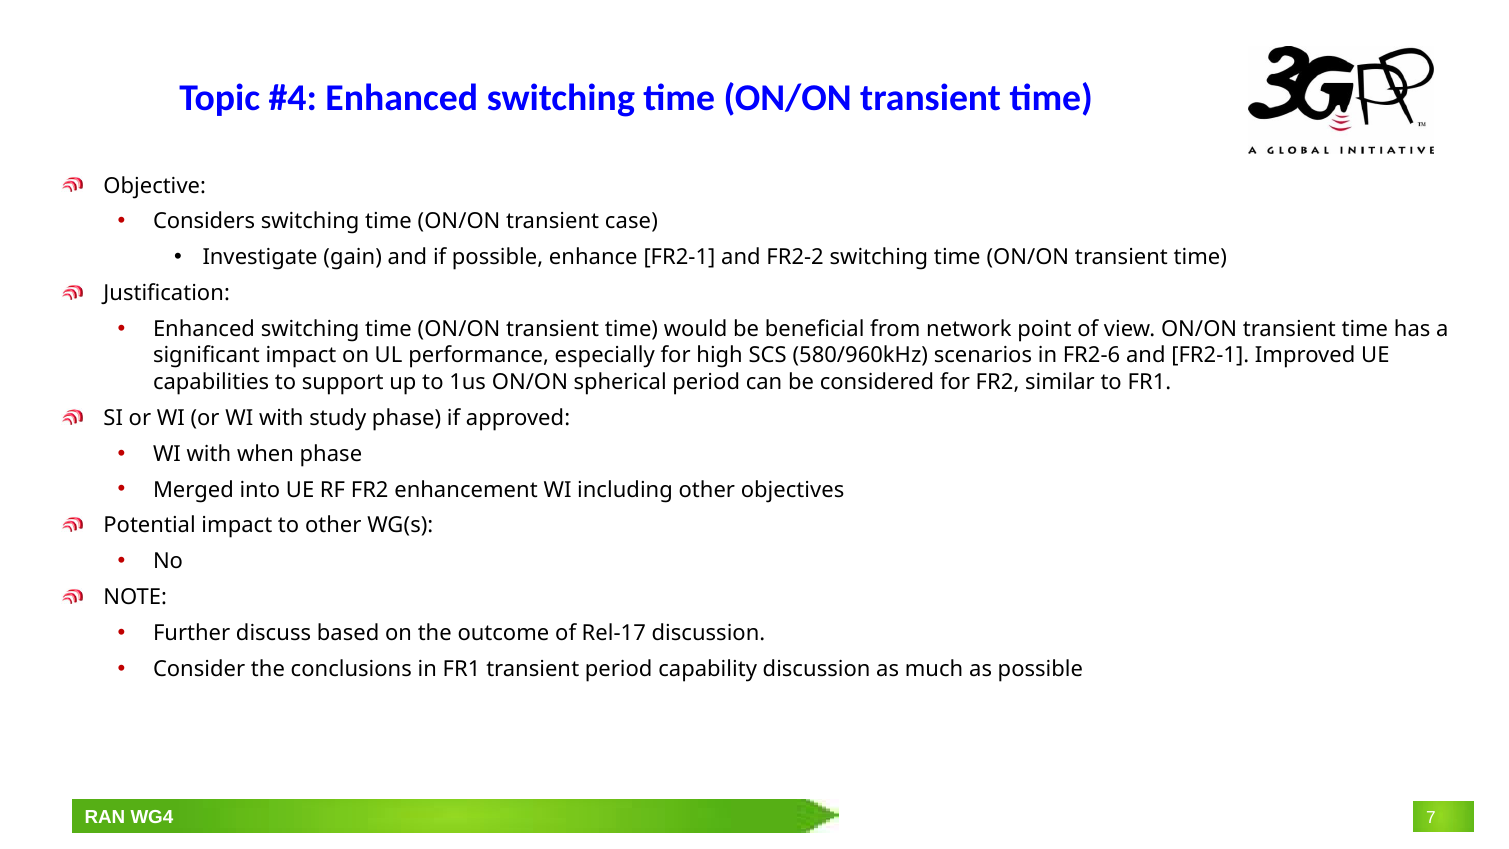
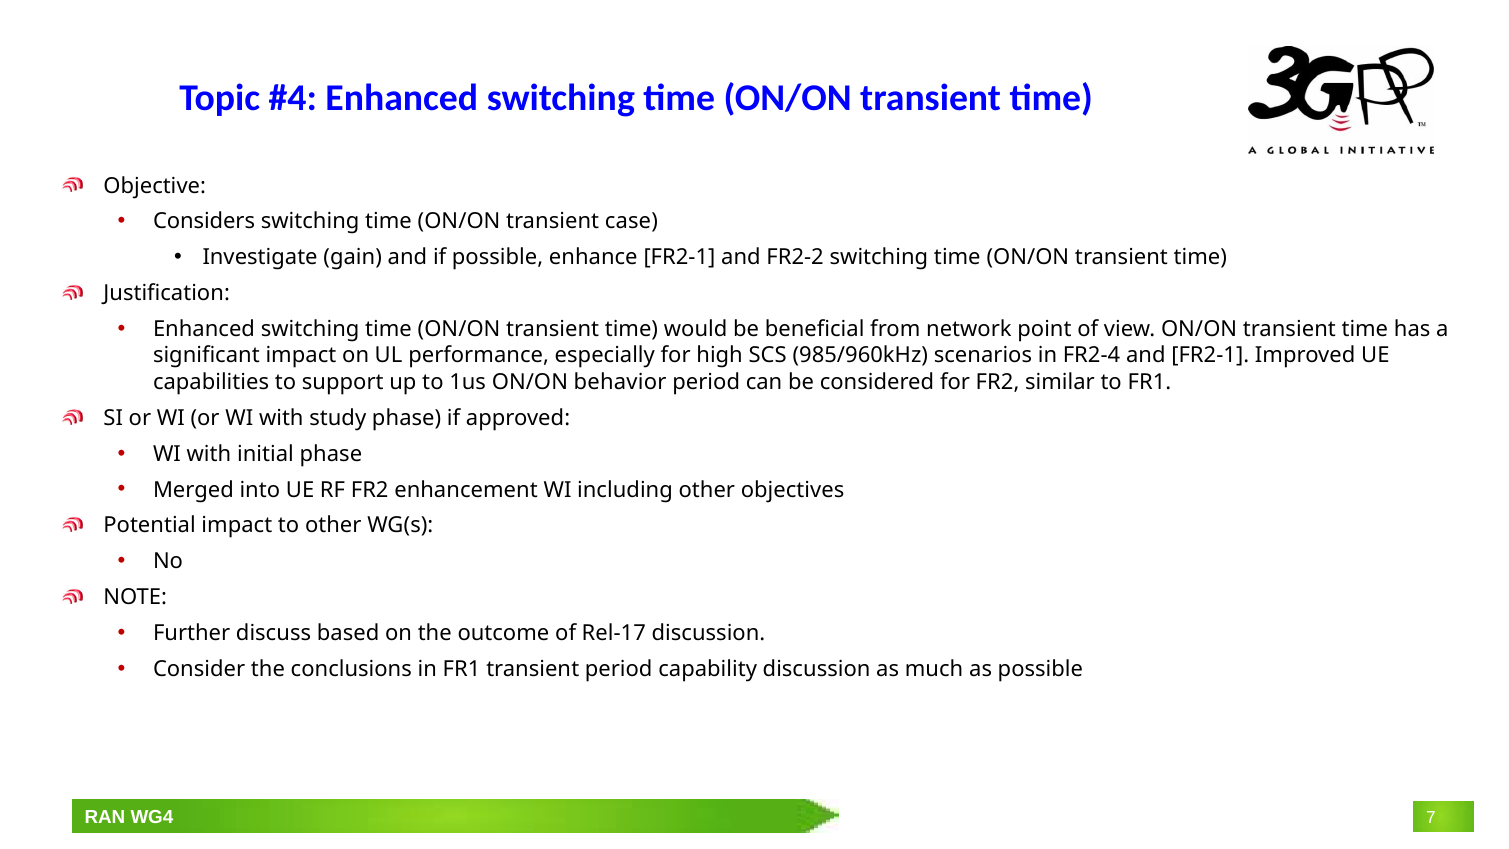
580/960kHz: 580/960kHz -> 985/960kHz (860, 356)
FR2-6: FR2-6 -> FR2-4 (1092, 356)
spherical: spherical -> behavior (620, 382)
when: when -> initial (265, 454)
